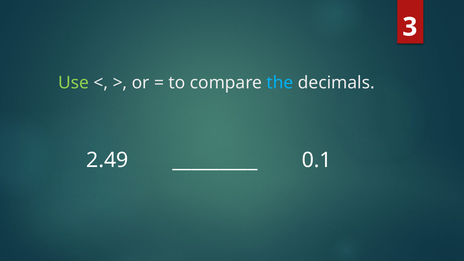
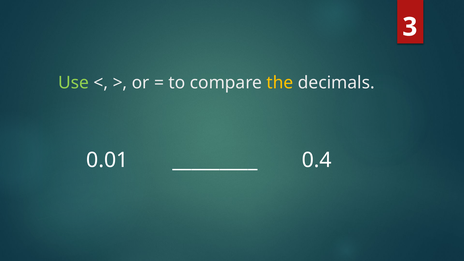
the colour: light blue -> yellow (280, 83)
2.49: 2.49 -> 0.01 (107, 160)
0.1: 0.1 -> 0.4 (317, 160)
